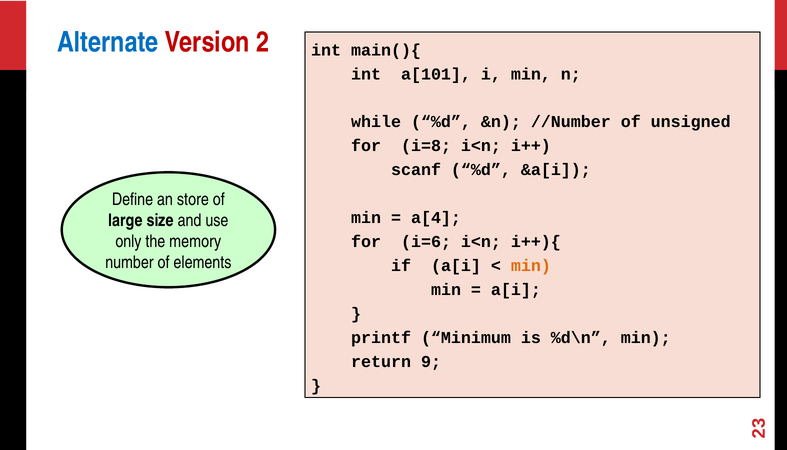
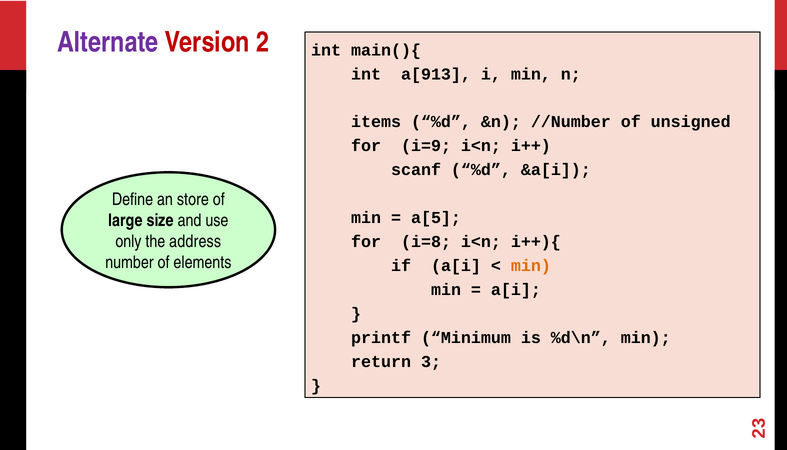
Alternate colour: blue -> purple (108, 42)
a[101: a[101 -> a[913 (436, 74)
while: while -> items (376, 122)
i=8: i=8 -> i=9 (426, 146)
a[4: a[4 -> a[5 (436, 218)
memory: memory -> address (195, 241)
i=6: i=6 -> i=8 (426, 242)
return 9: 9 -> 3 (431, 362)
